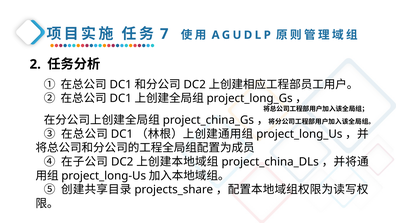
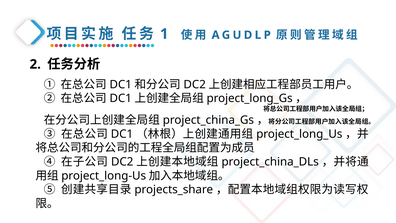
7: 7 -> 1 (164, 34)
